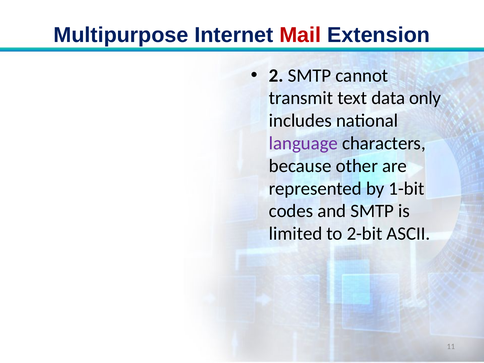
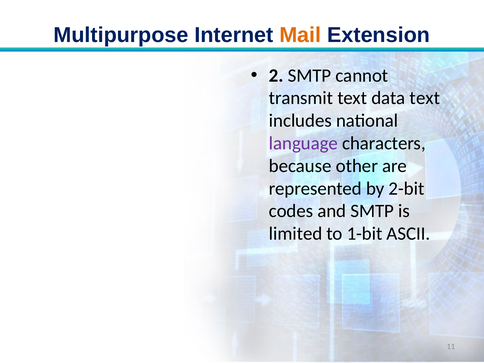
Mail colour: red -> orange (300, 35)
data only: only -> text (425, 98)
1-bit: 1-bit -> 2-bit (406, 188)
2-bit: 2-bit -> 1-bit (365, 234)
